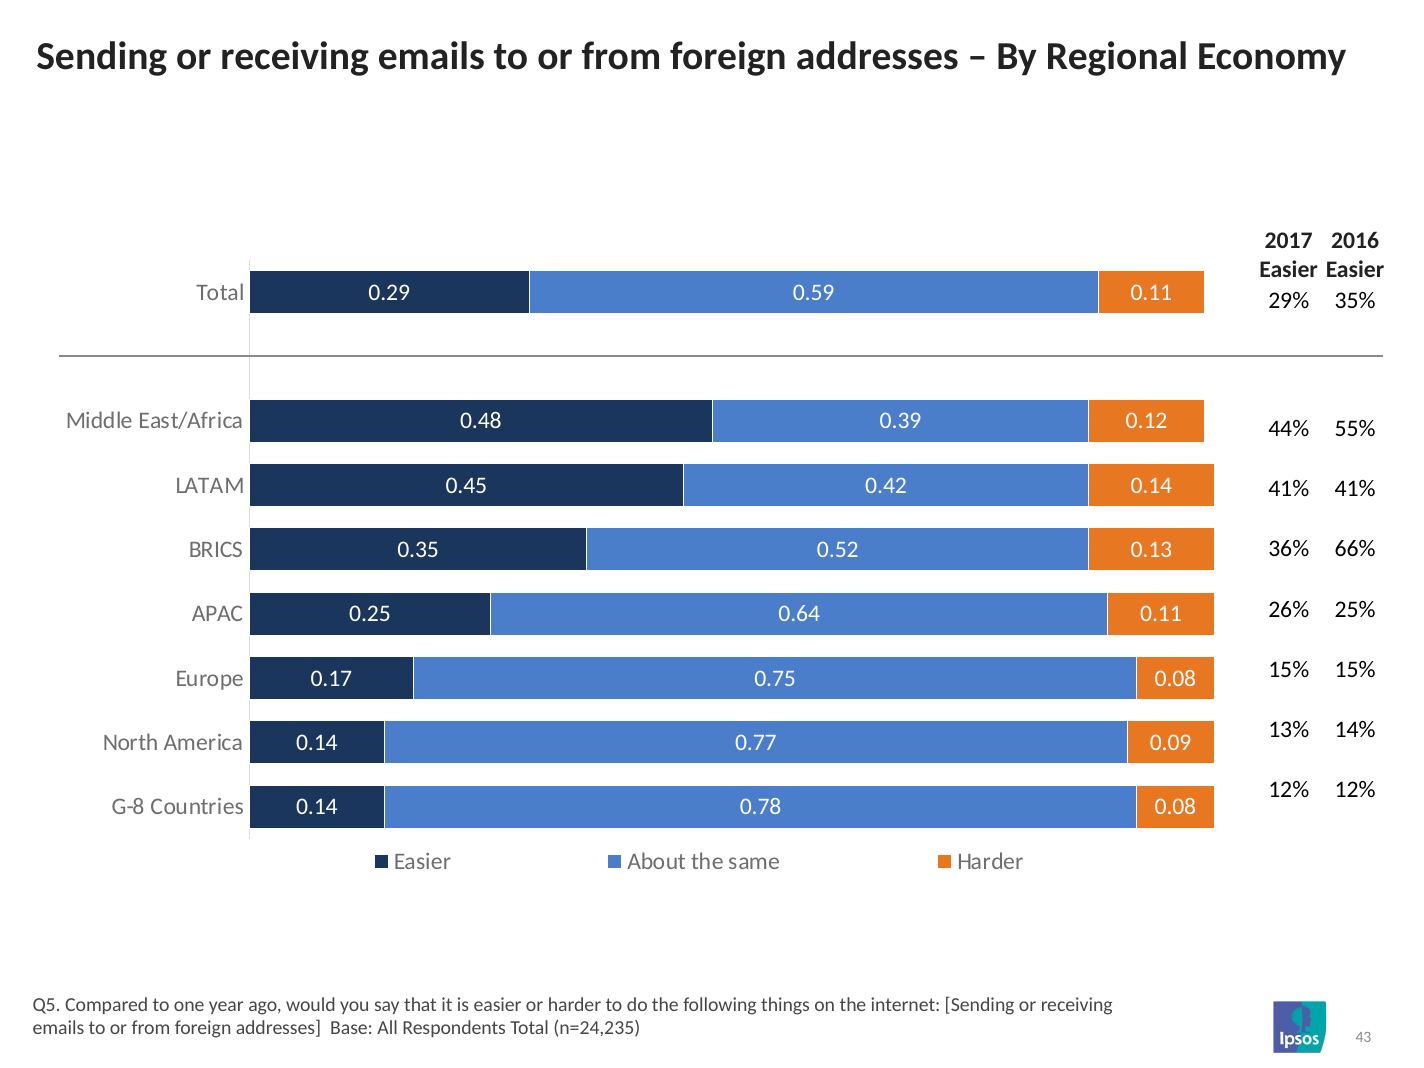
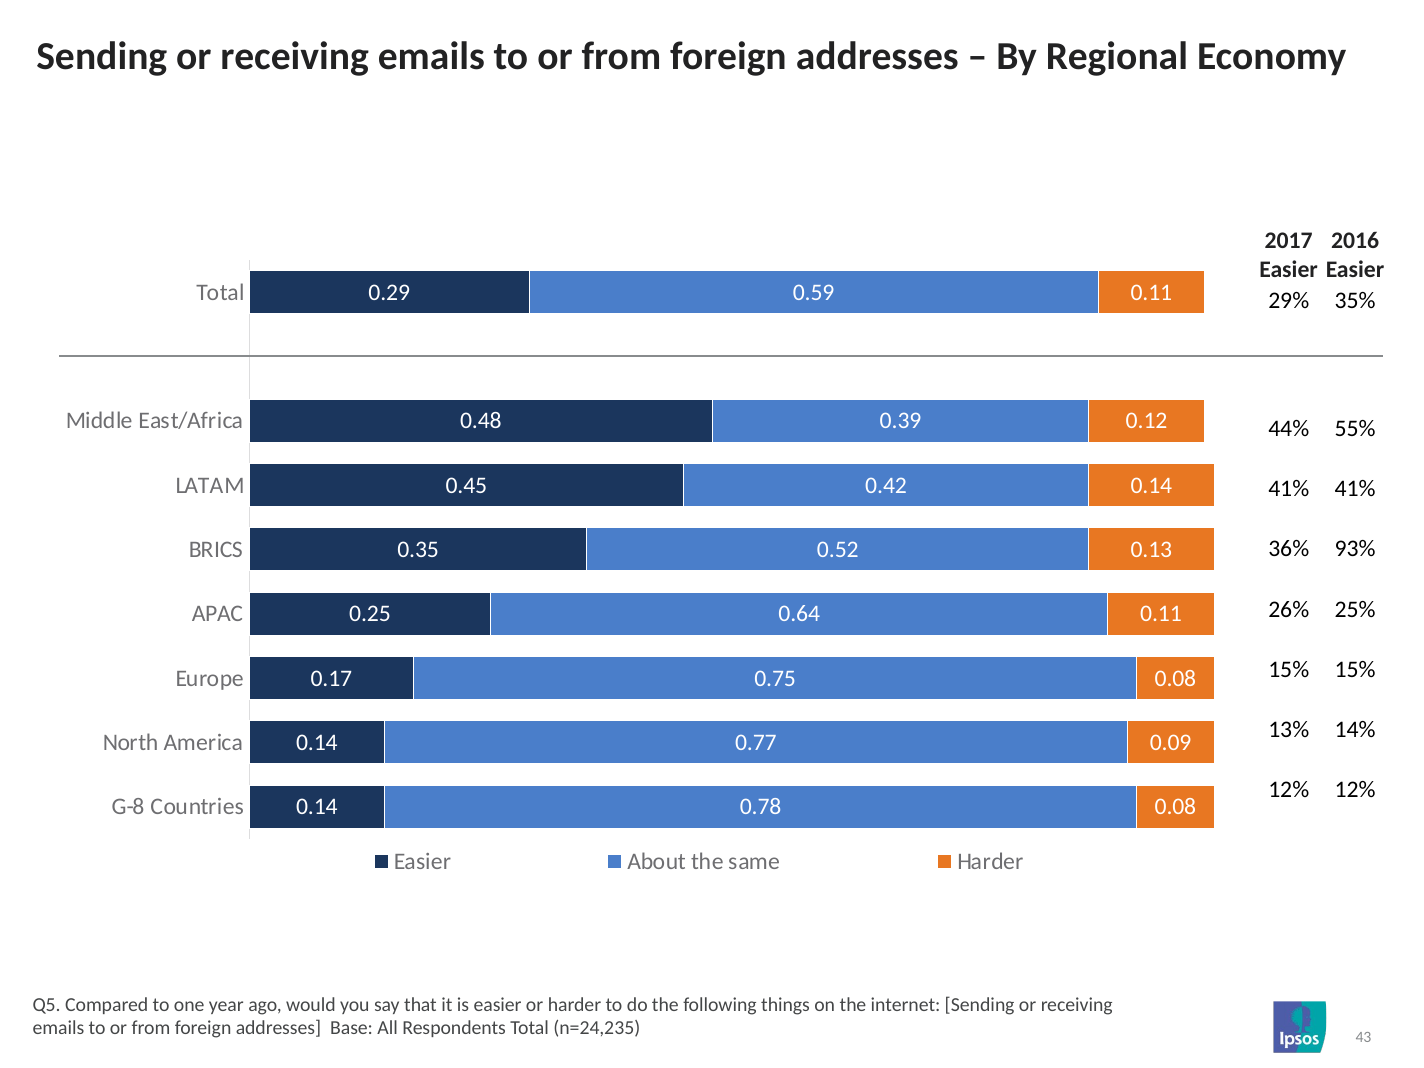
66%: 66% -> 93% (1355, 549)
